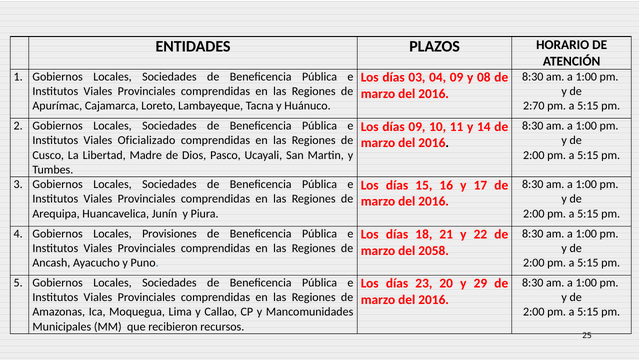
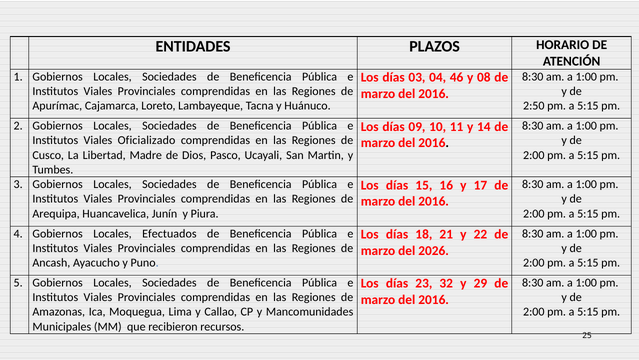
04 09: 09 -> 46 (457, 77)
2:70: 2:70 -> 2:50 (534, 106)
Provisiones: Provisiones -> Efectuados (169, 233)
2058: 2058 -> 2026 (434, 250)
20: 20 -> 32 (446, 283)
